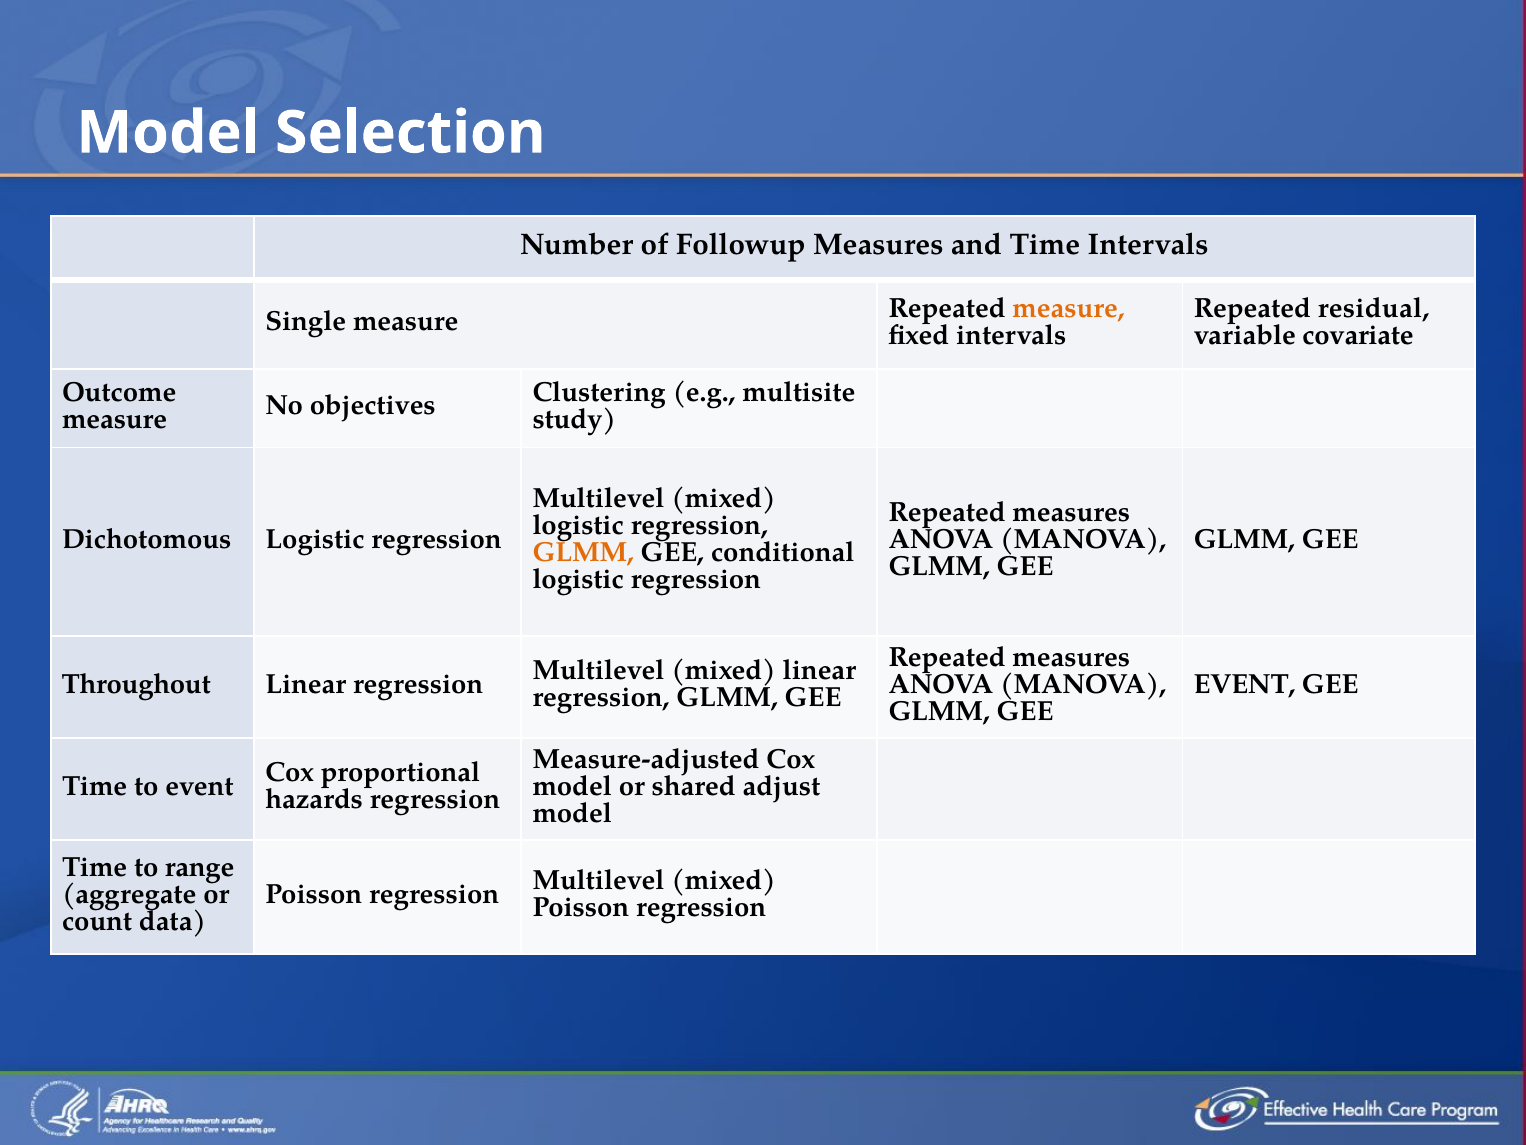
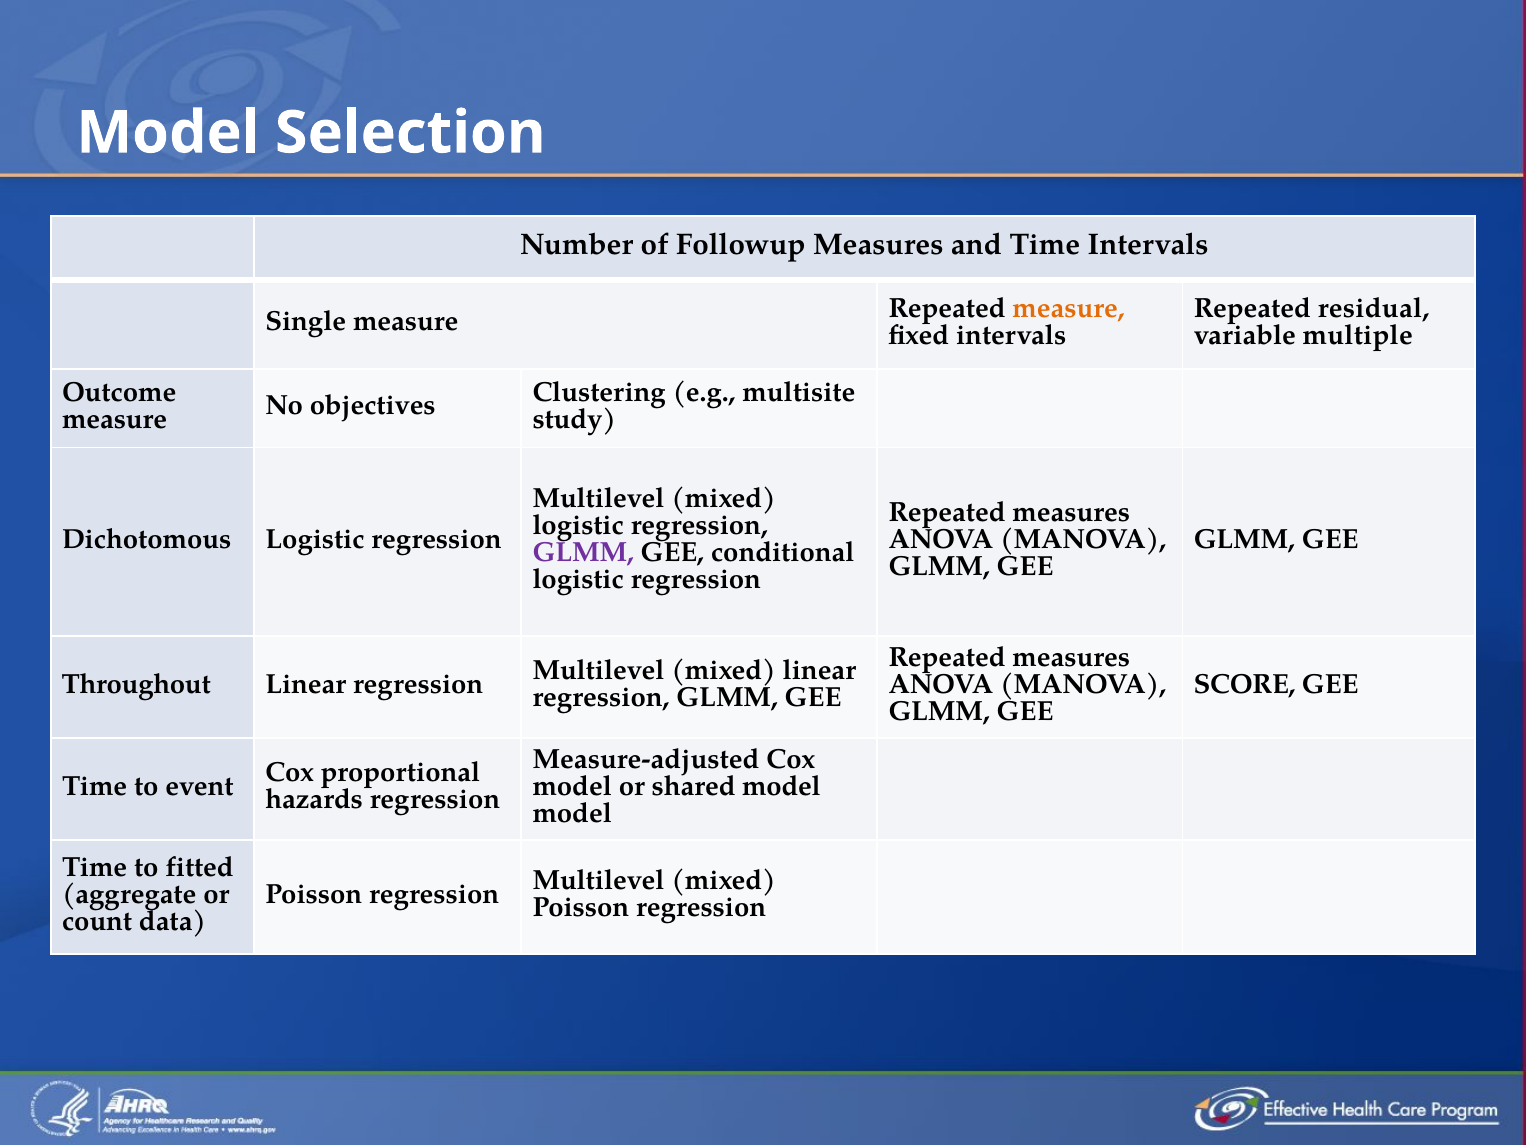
covariate: covariate -> multiple (1358, 335)
GLMM colour: orange -> purple (583, 552)
EVENT: EVENT -> SCORE (1245, 684)
shared adjust: adjust -> model (782, 786)
range: range -> fitted (200, 867)
